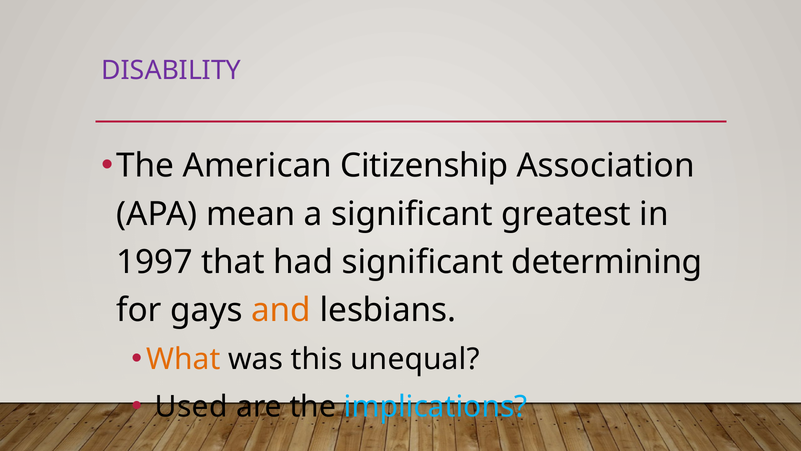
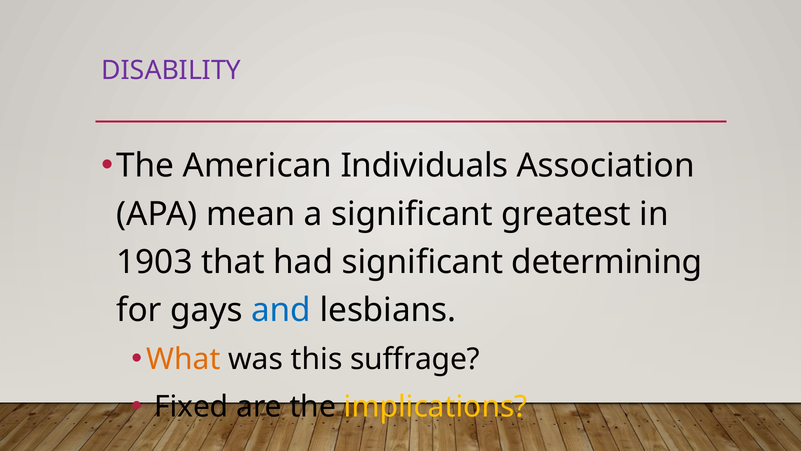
Citizenship: Citizenship -> Individuals (424, 166)
1997: 1997 -> 1903 (155, 262)
and colour: orange -> blue (281, 310)
unequal: unequal -> suffrage (415, 359)
Used: Used -> Fixed (191, 406)
implications colour: light blue -> yellow (436, 406)
